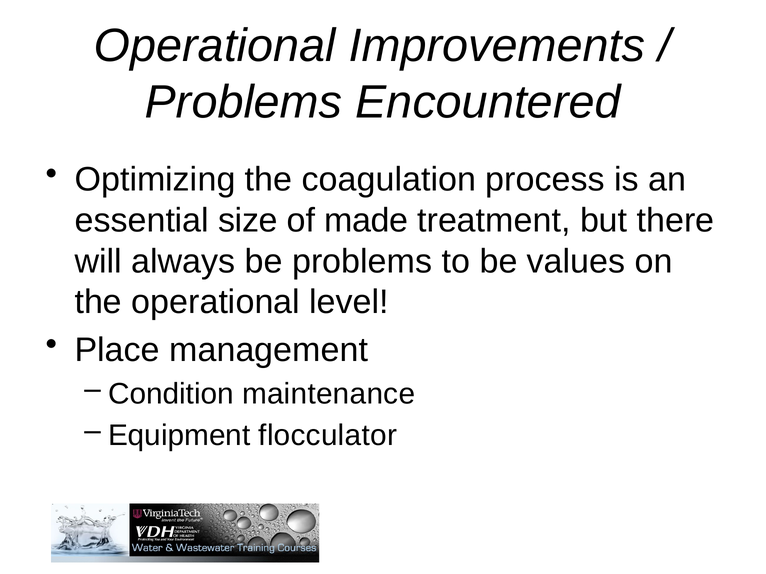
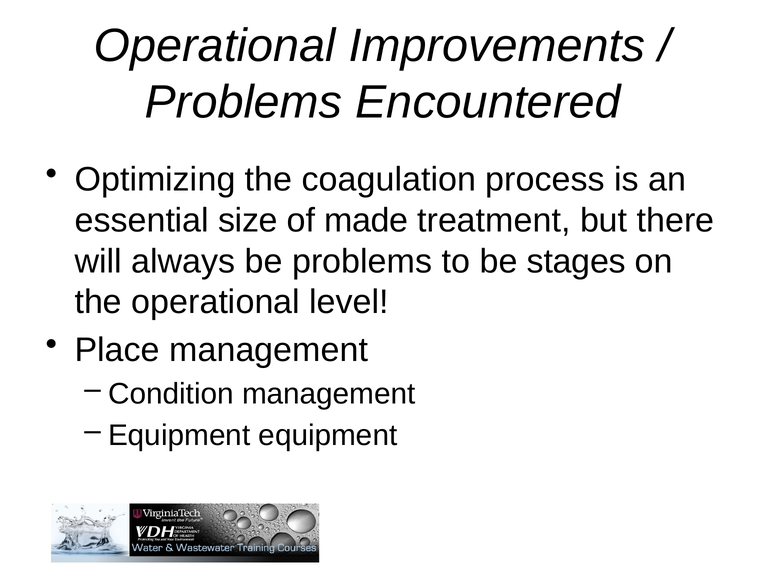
values: values -> stages (576, 262)
Condition maintenance: maintenance -> management (329, 394)
Equipment flocculator: flocculator -> equipment (328, 436)
